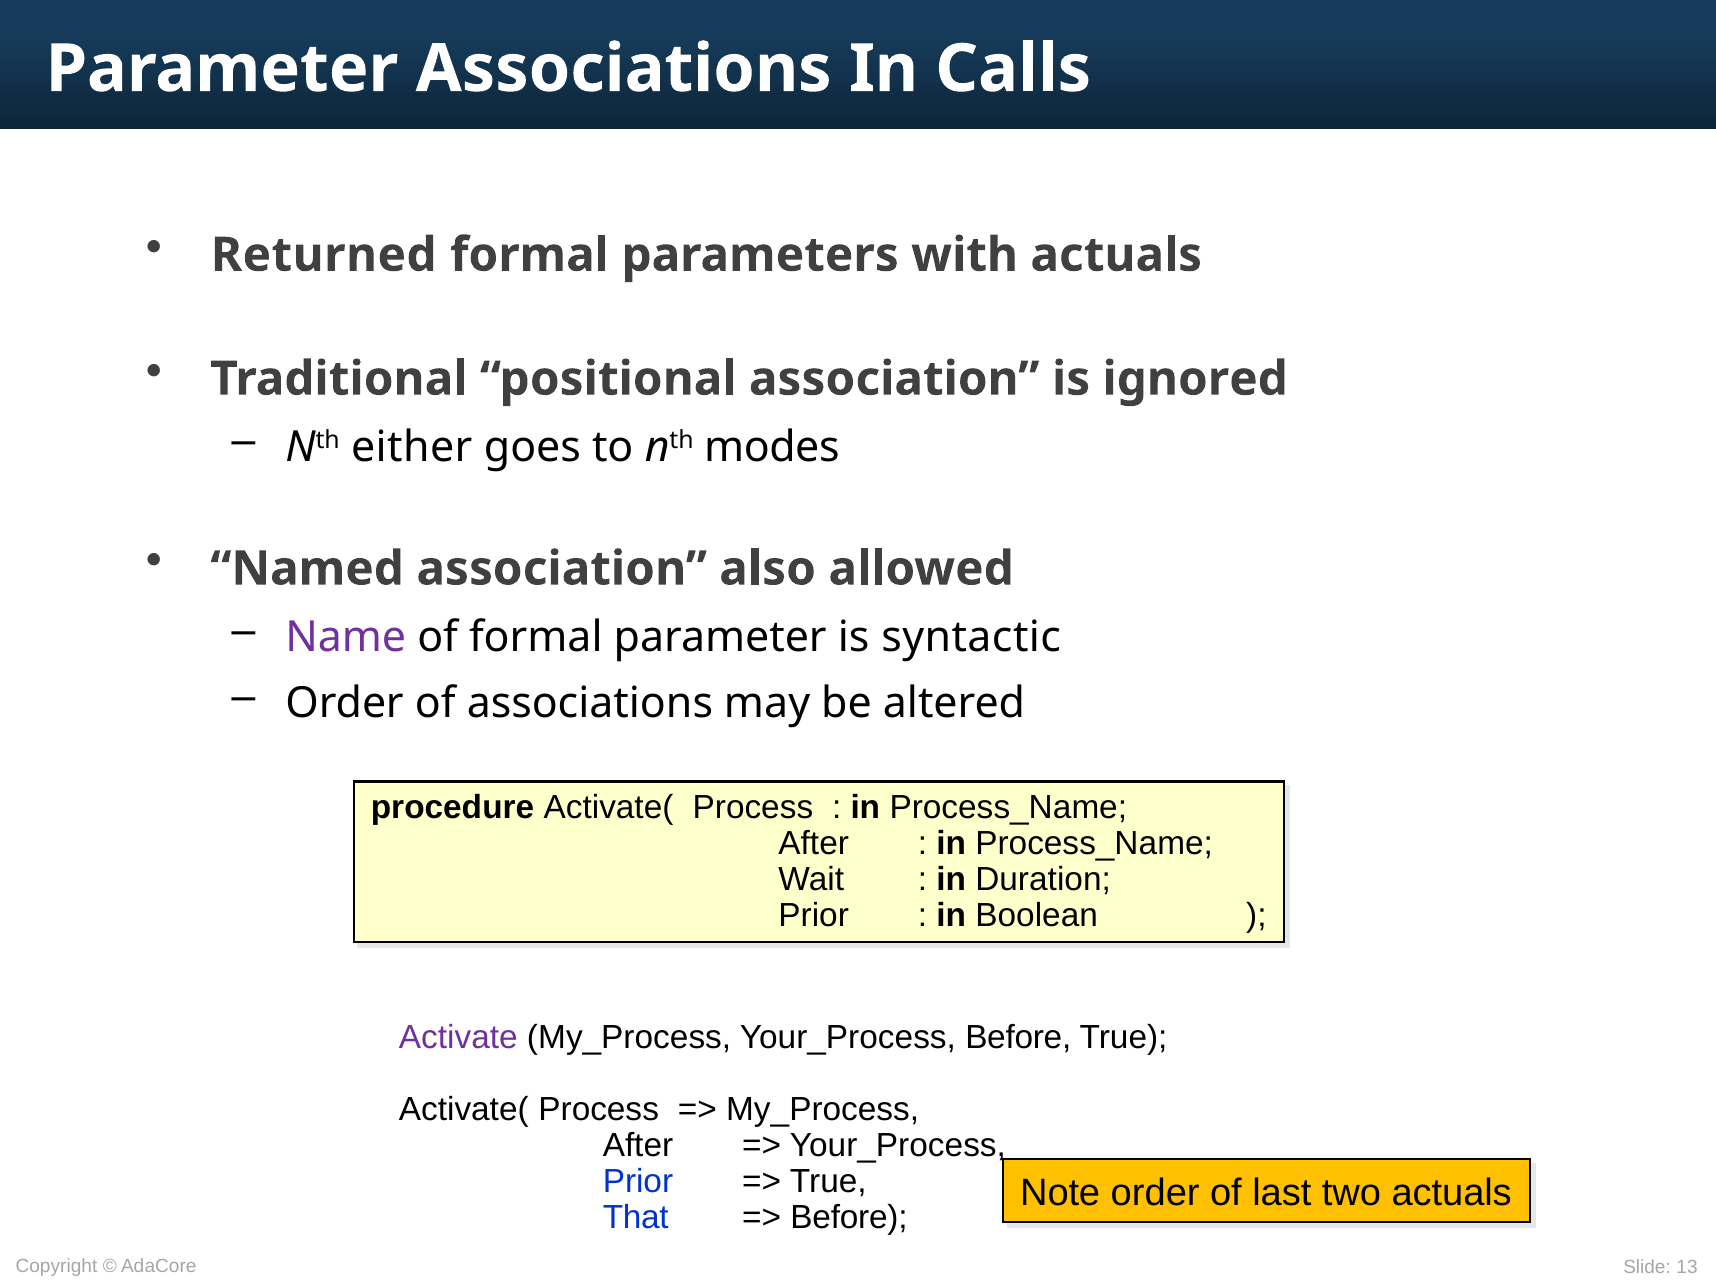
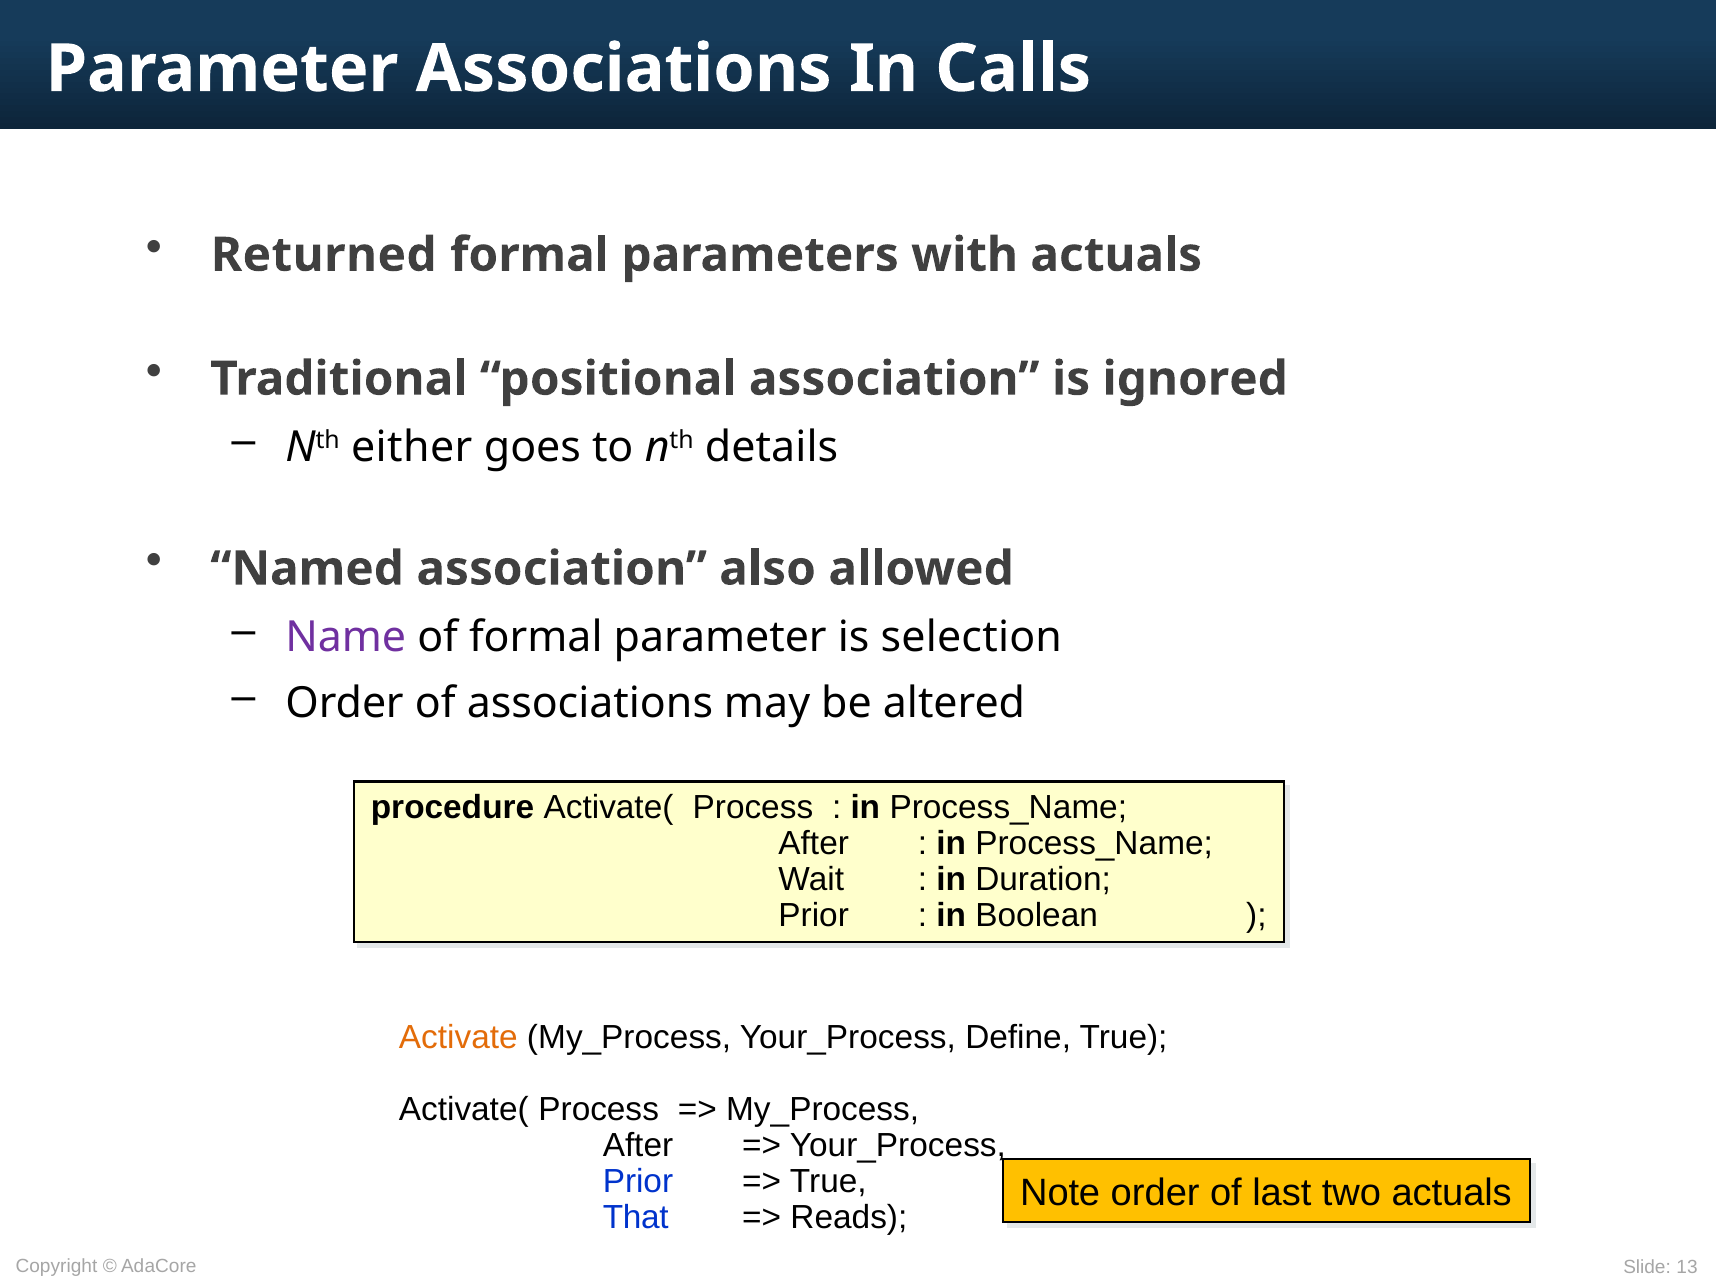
modes: modes -> details (772, 447)
syntactic: syntactic -> selection (971, 637)
Activate colour: purple -> orange (458, 1037)
Your_Process Before: Before -> Define (1018, 1037)
Before: Before -> Reads (849, 1218)
